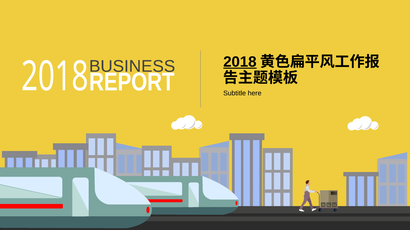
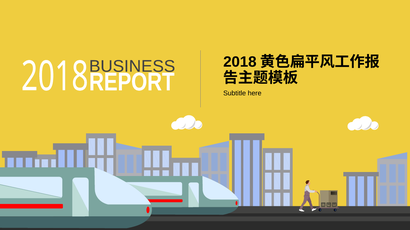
2018 underline: present -> none (240, 62)
